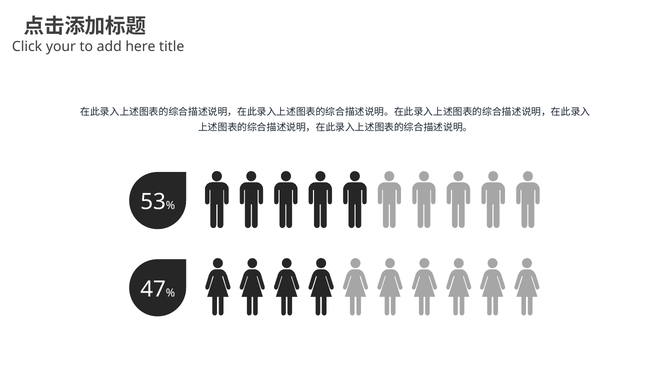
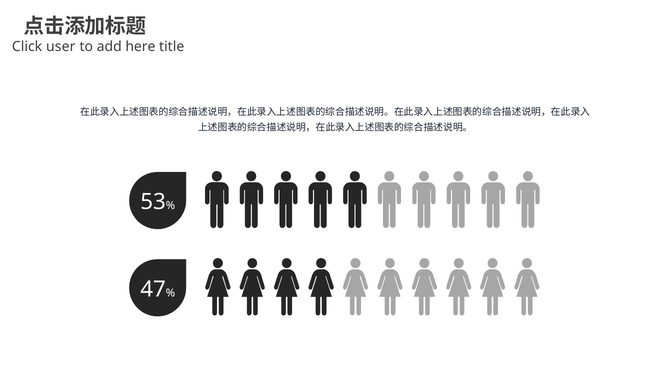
your: your -> user (61, 47)
